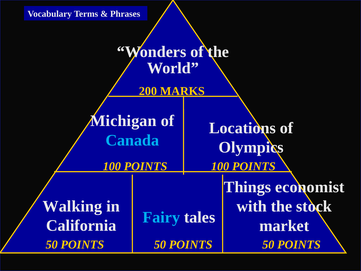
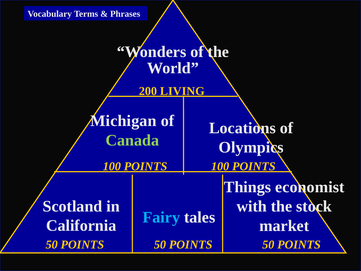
MARKS: MARKS -> LIVING (182, 91)
Canada colour: light blue -> light green (132, 140)
Walking: Walking -> Scotland (73, 206)
